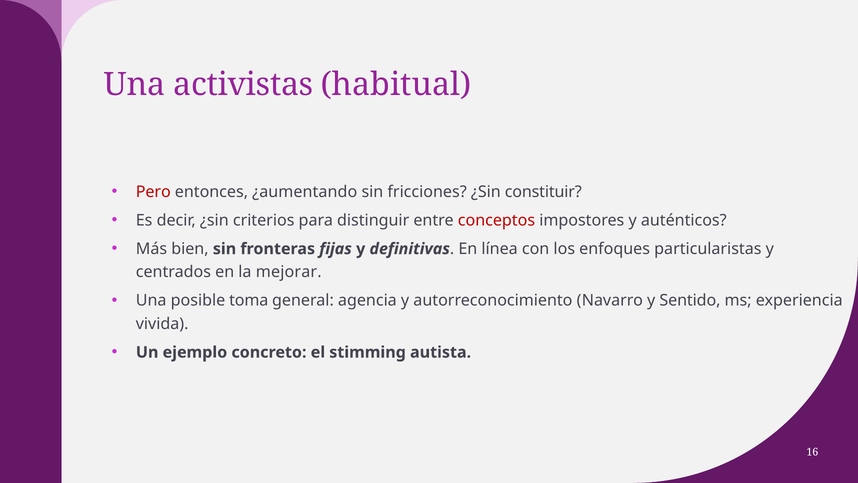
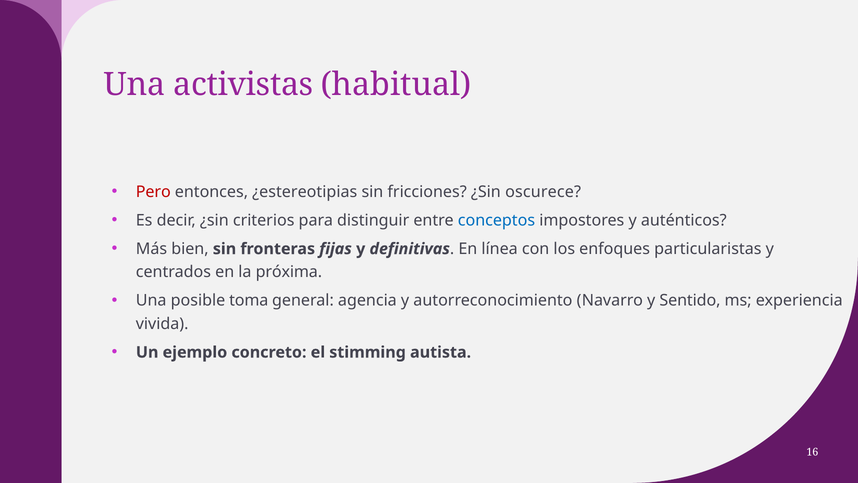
¿aumentando: ¿aumentando -> ¿estereotipias (305, 192)
constituir: constituir -> oscurece (543, 192)
conceptos colour: red -> blue (496, 220)
mejorar: mejorar -> próxima (289, 272)
